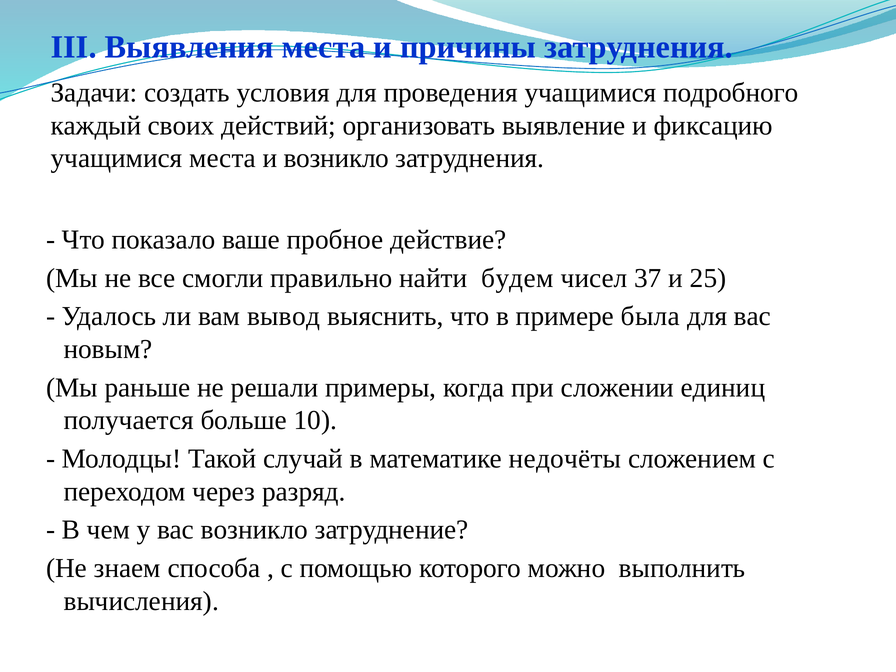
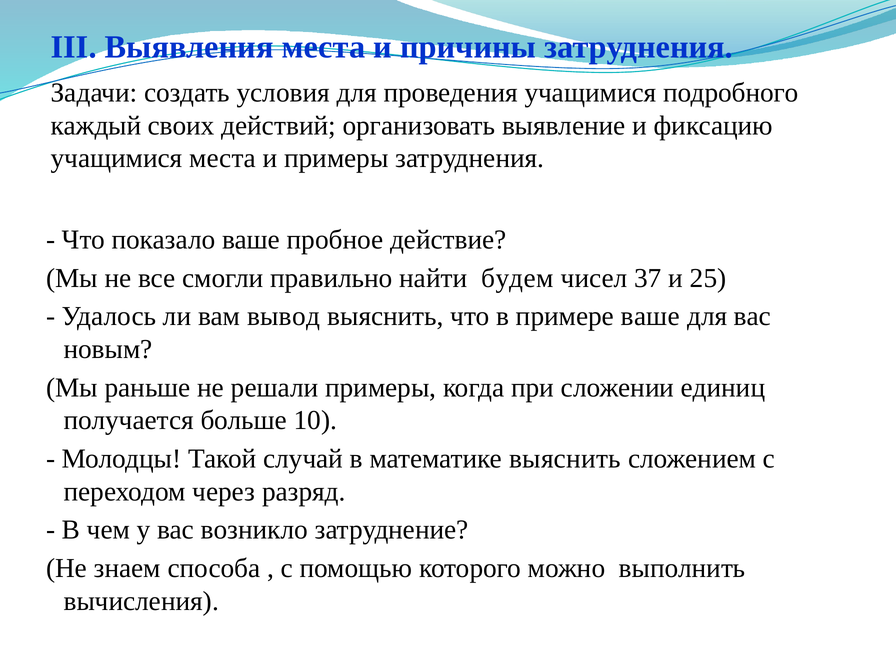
и возникло: возникло -> примеры (336, 158)
примере была: была -> ваше (650, 316)
математике недочёты: недочёты -> выяснить (565, 459)
